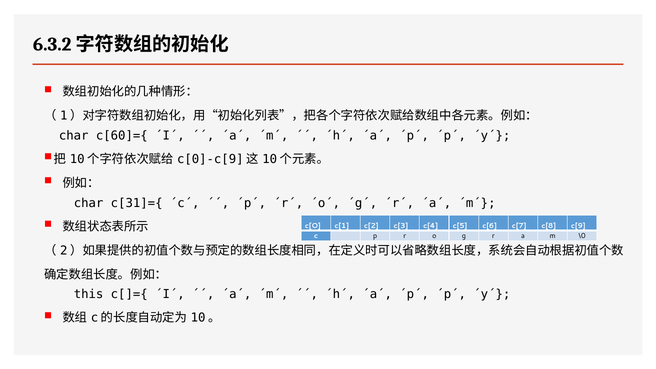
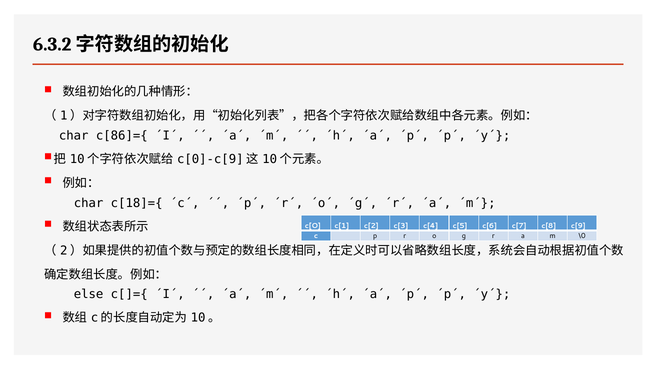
c[60]={: c[60]={ -> c[86]={ (122, 136)
c[31]={: c[31]={ -> c[18]={ (137, 203)
this: this -> else (89, 294)
